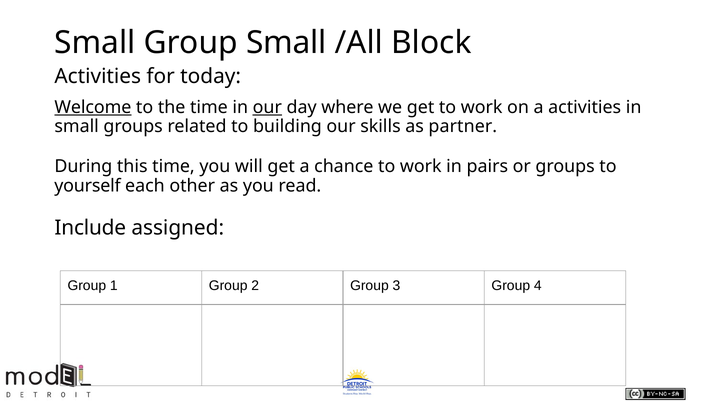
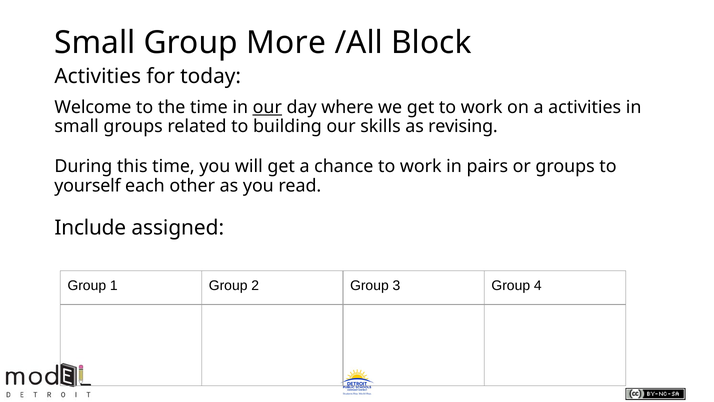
Group Small: Small -> More (286, 43)
Welcome underline: present -> none (93, 107)
partner: partner -> revising (463, 126)
